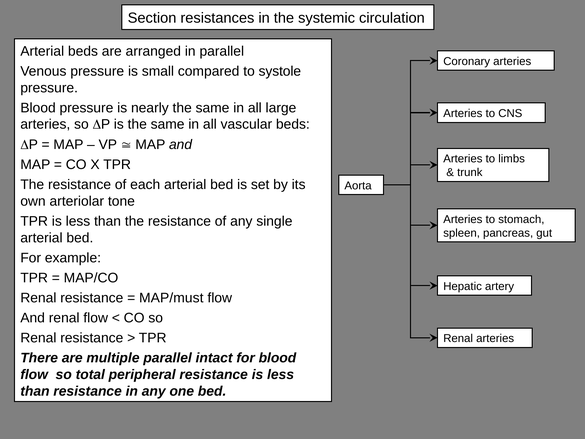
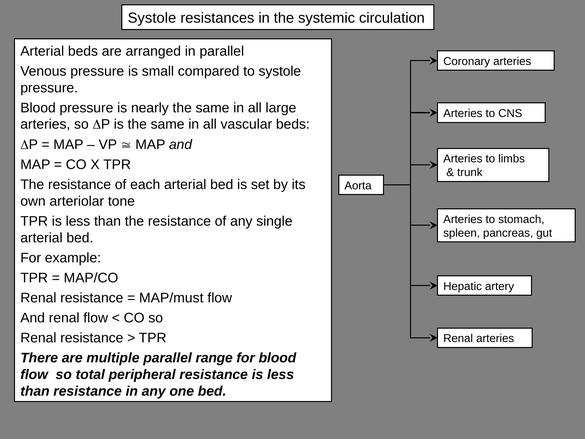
Section: Section -> Systole (152, 18)
intact: intact -> range (214, 358)
